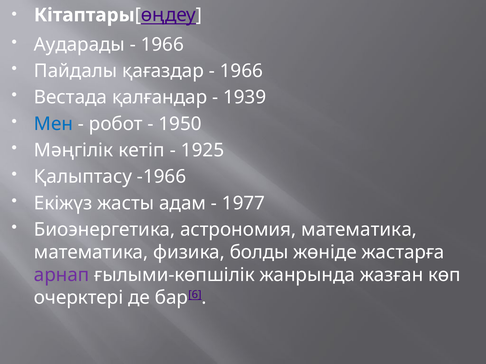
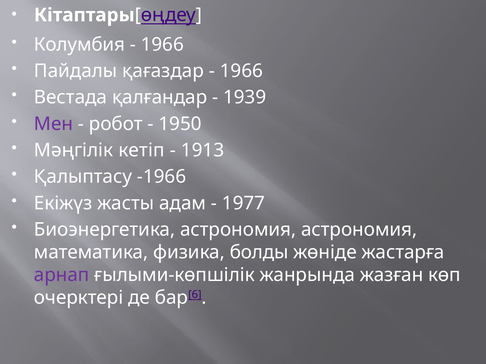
Аударады: Аударады -> Колумбия (79, 45)
Мен colour: blue -> purple (54, 124)
1925: 1925 -> 1913 (203, 150)
астрономия математика: математика -> астрономия (359, 230)
